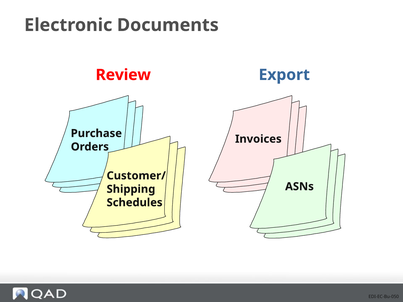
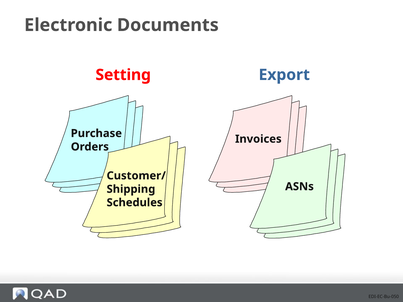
Review: Review -> Setting (123, 75)
